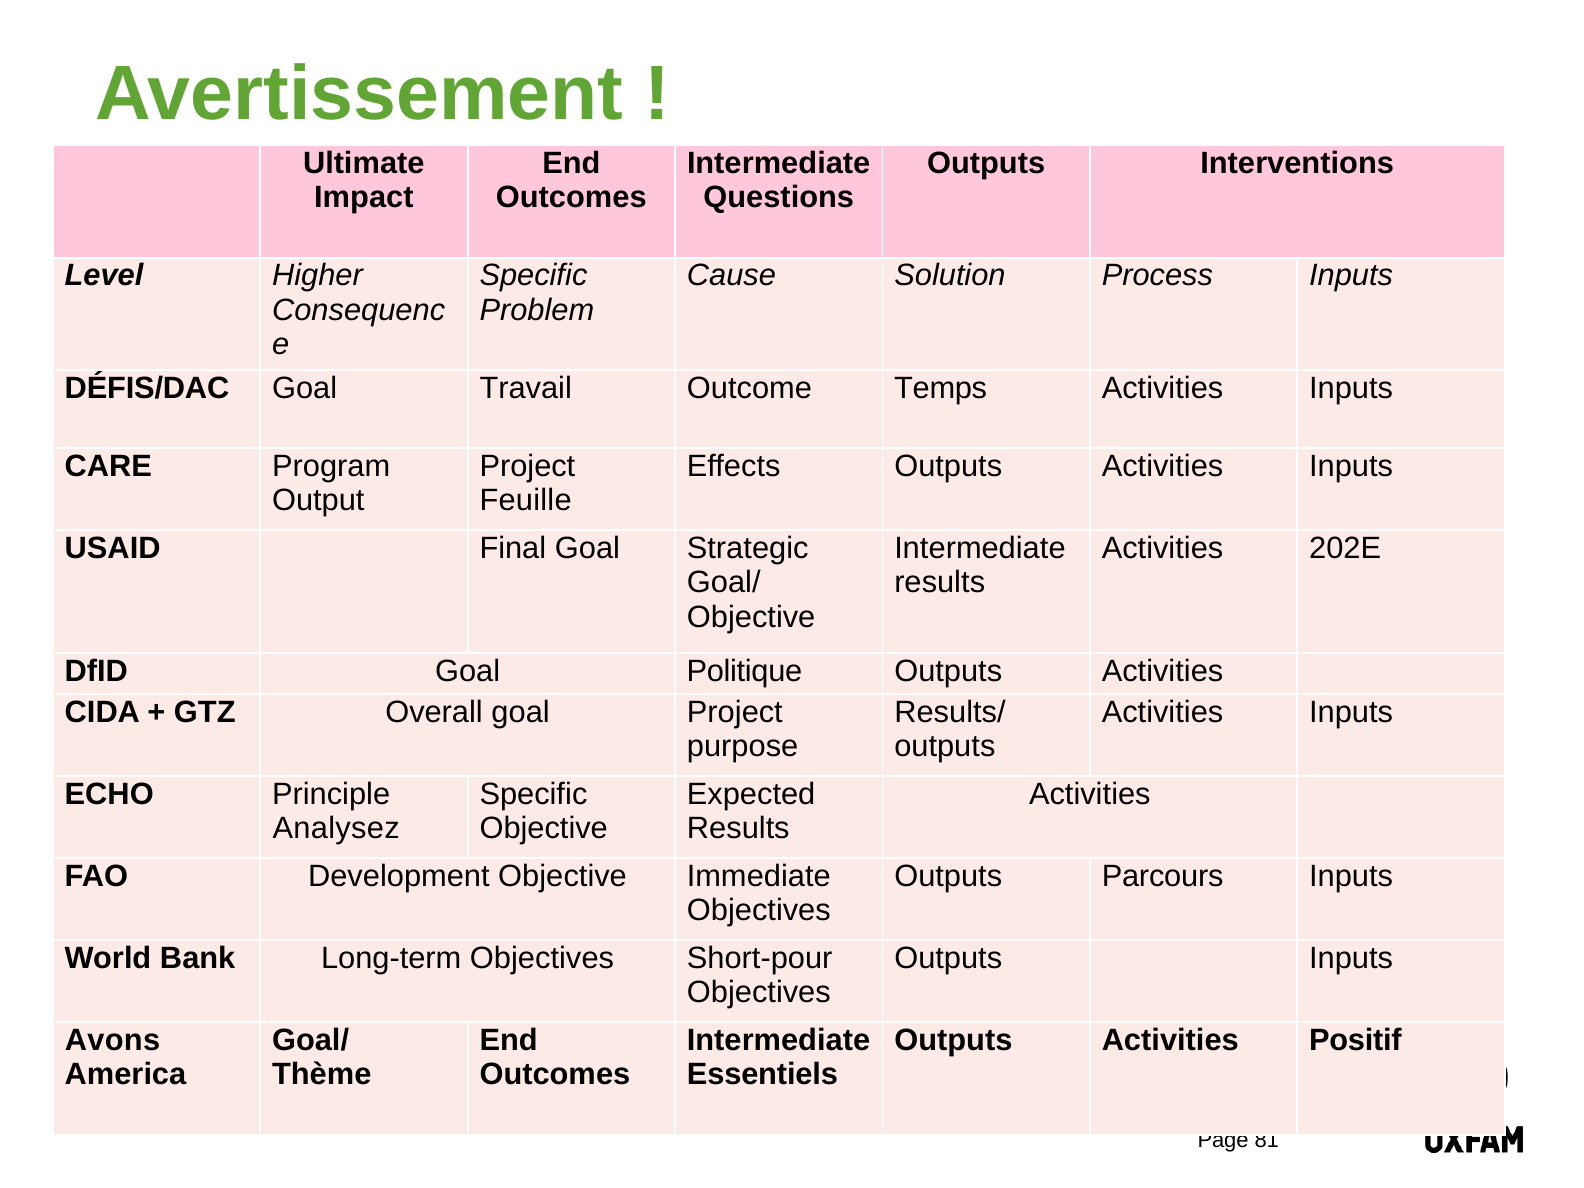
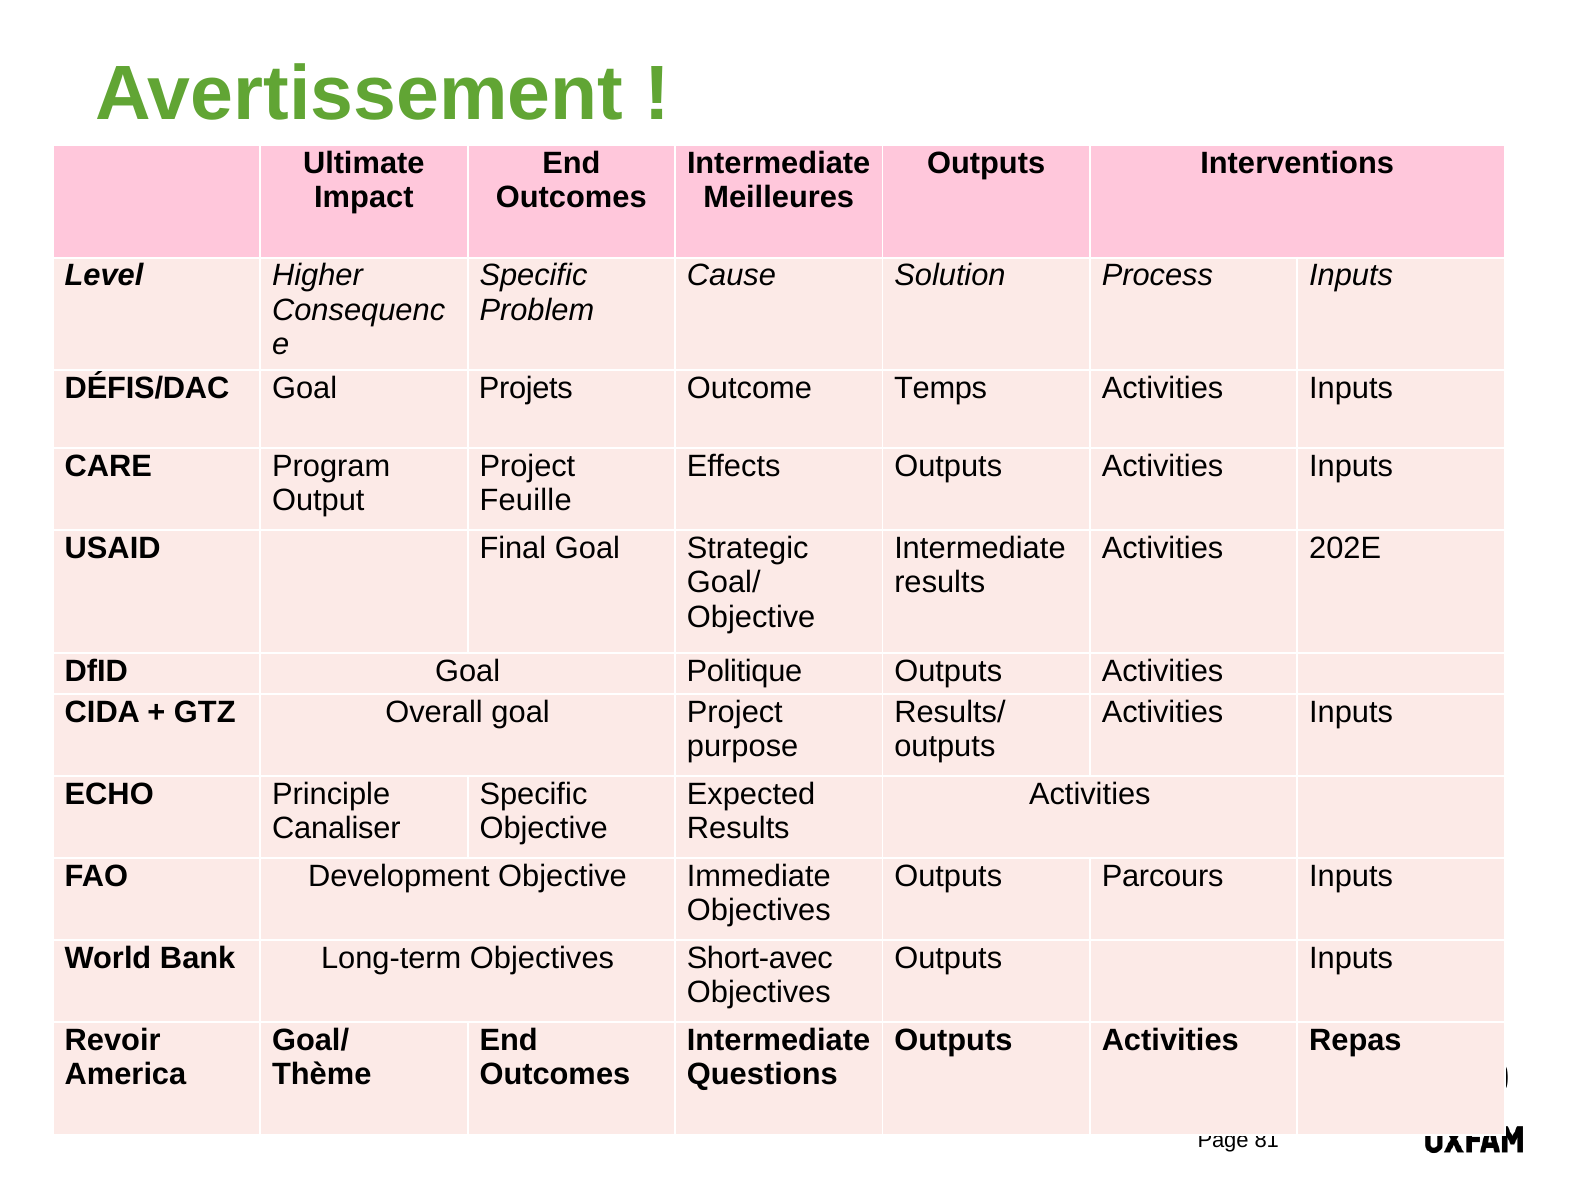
Questions: Questions -> Meilleures (779, 198)
Travail: Travail -> Projets (526, 388)
Analysez: Analysez -> Canaliser (336, 829)
Short-pour: Short-pour -> Short-avec (760, 958)
Avons: Avons -> Revoir (113, 1040)
Positif: Positif -> Repas (1355, 1040)
Essentiels: Essentiels -> Questions (762, 1075)
